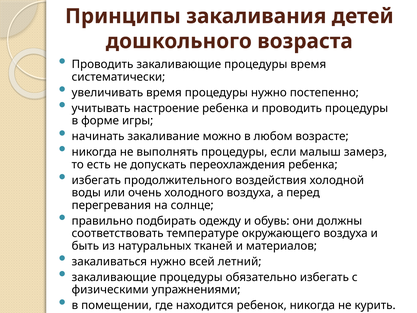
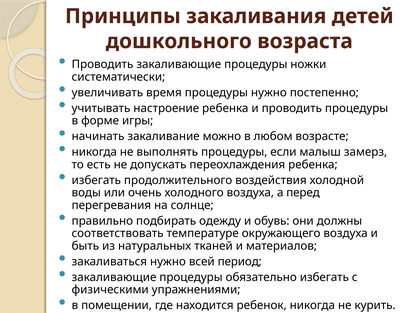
процедуры время: время -> ножки (308, 64)
летний: летний -> период (240, 261)
